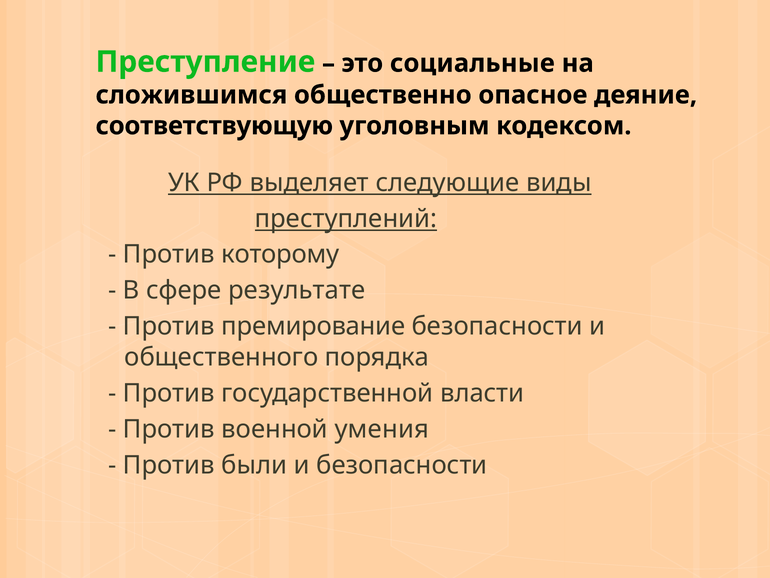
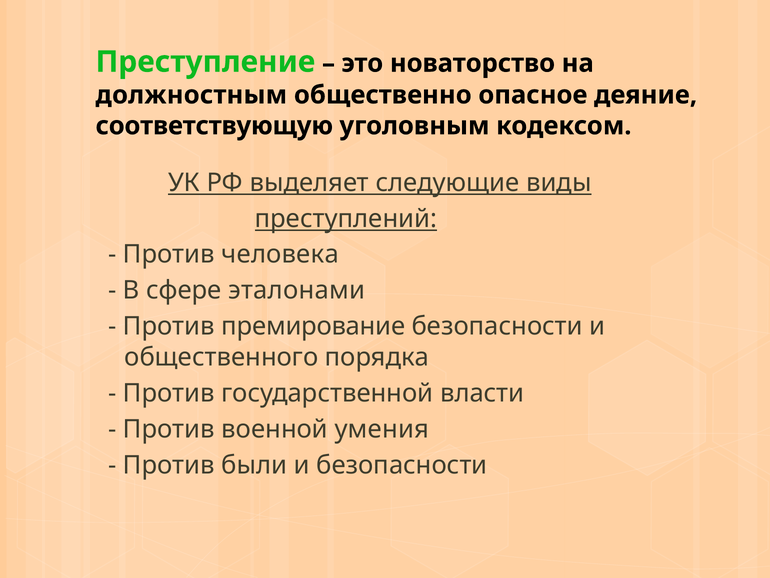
социальные: социальные -> новаторство (472, 63)
сложившимся: сложившимся -> должностным (191, 95)
которому: которому -> человека (280, 254)
результате: результате -> эталонами (297, 290)
